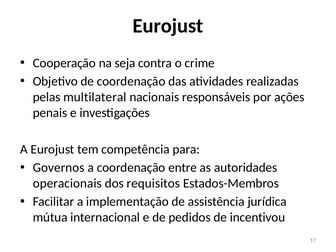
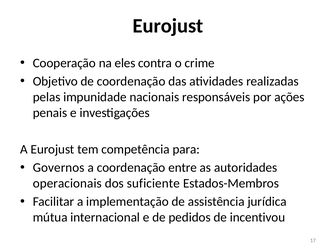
seja: seja -> eles (125, 63)
multilateral: multilateral -> impunidade (95, 97)
requisitos: requisitos -> suficiente (153, 183)
